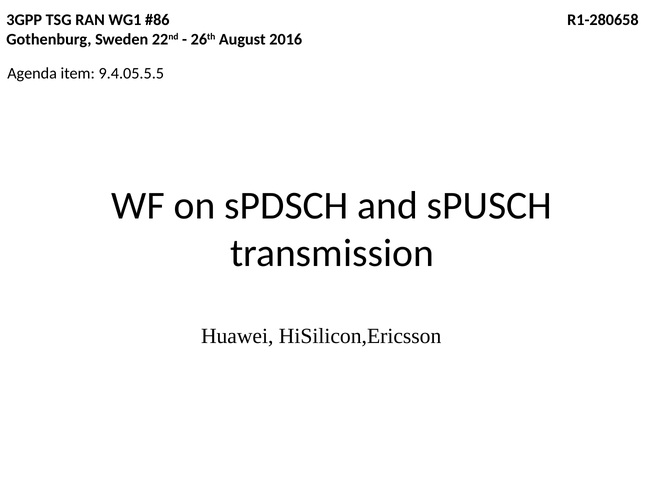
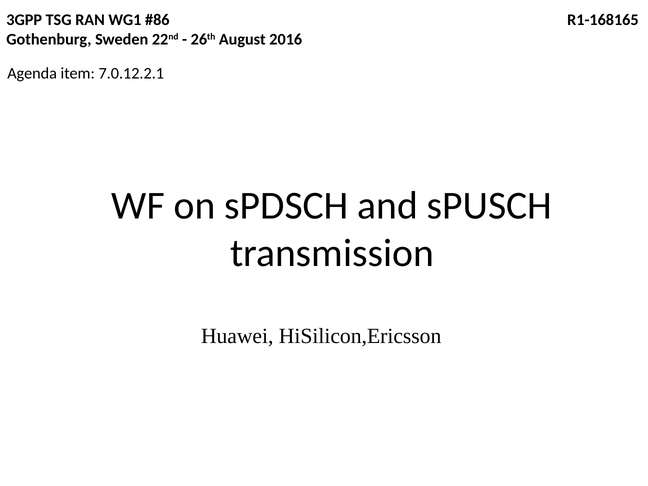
R1-280658: R1-280658 -> R1-168165 (603, 20)
9.4.05.5.5: 9.4.05.5.5 -> 7.0.12.2.1 (131, 73)
